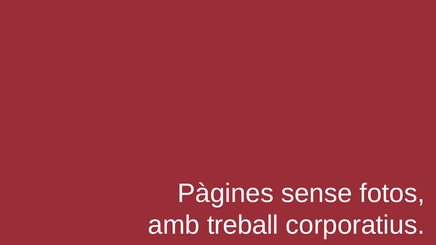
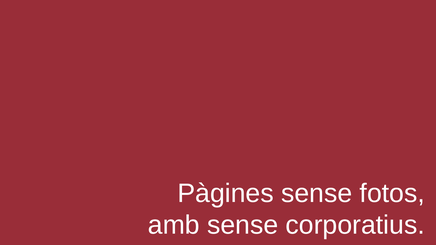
amb treball: treball -> sense (243, 225)
